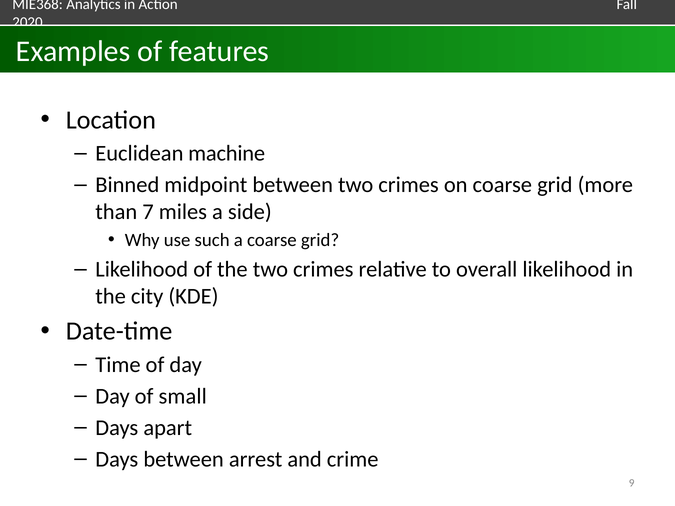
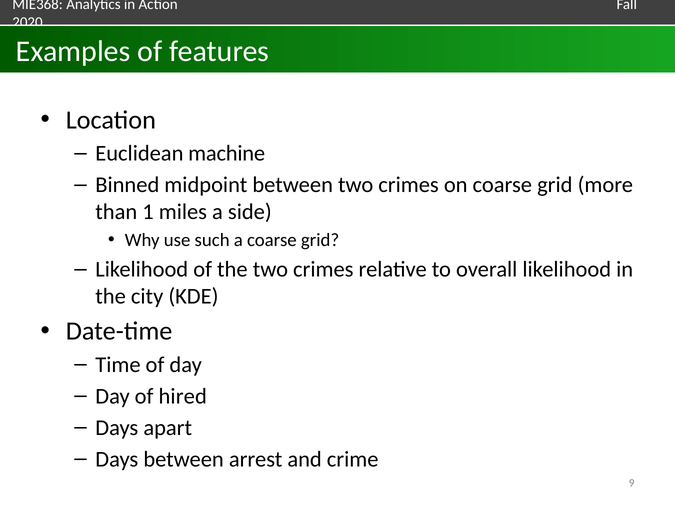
7: 7 -> 1 (148, 212)
small: small -> hired (183, 396)
